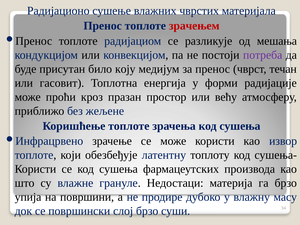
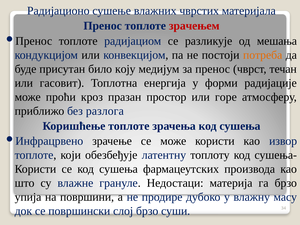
потреба colour: purple -> orange (263, 55)
већу: већу -> горе (226, 97)
жељене: жељене -> разлога (105, 111)
